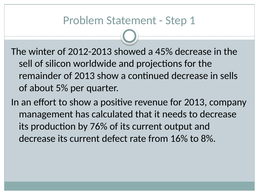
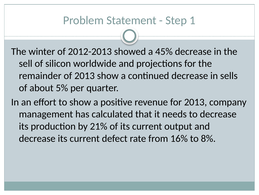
76%: 76% -> 21% (99, 126)
